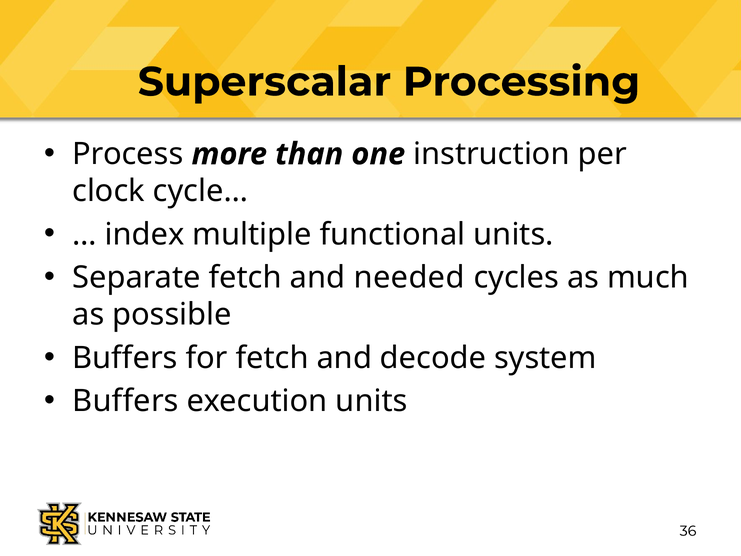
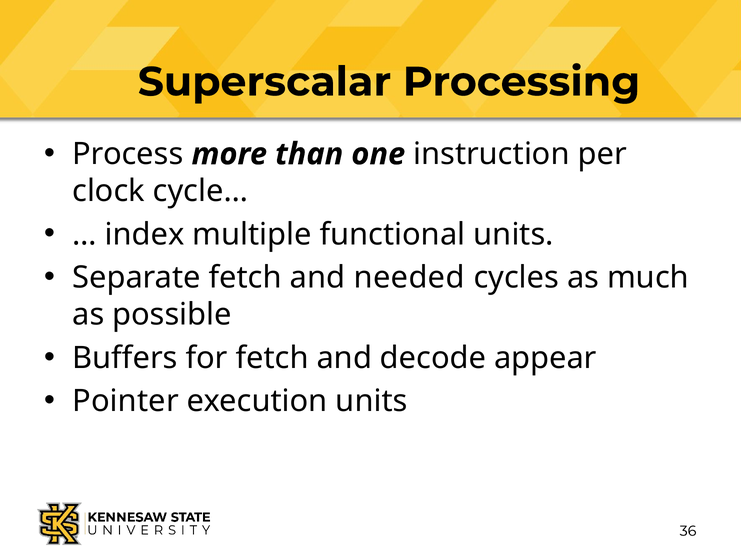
system: system -> appear (545, 358)
Buffers: Buffers -> Pointer (126, 401)
